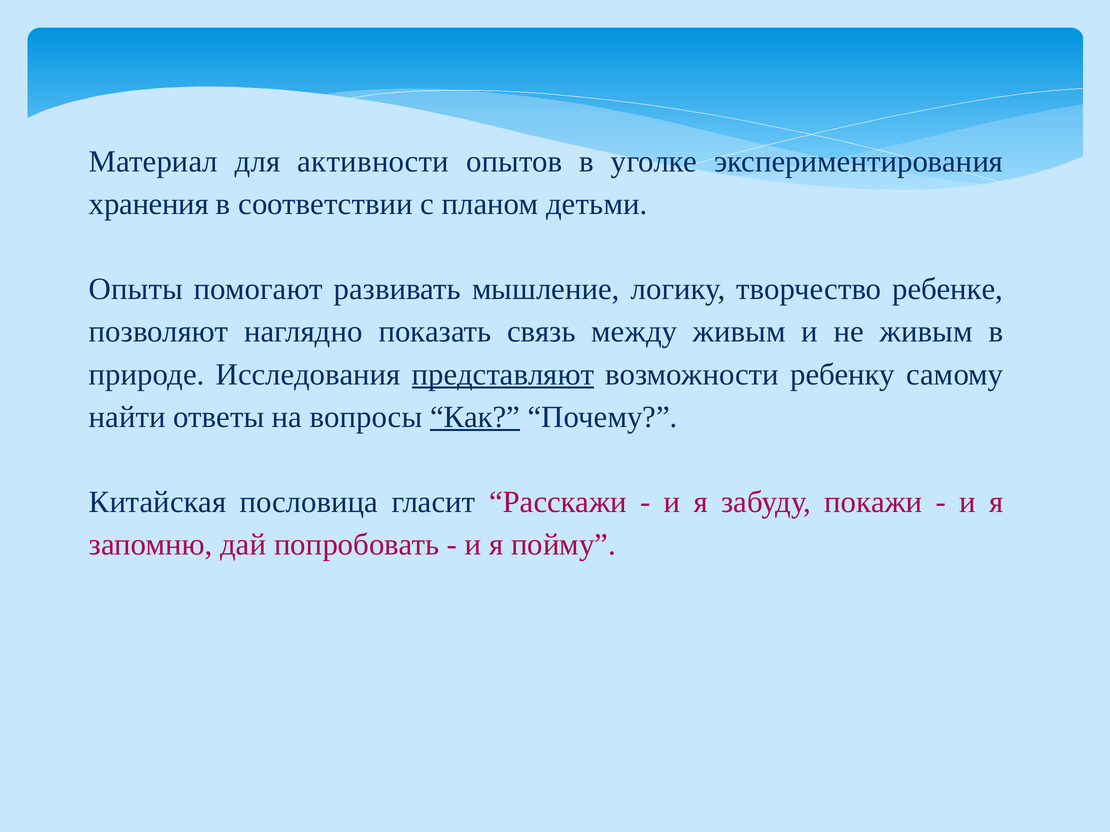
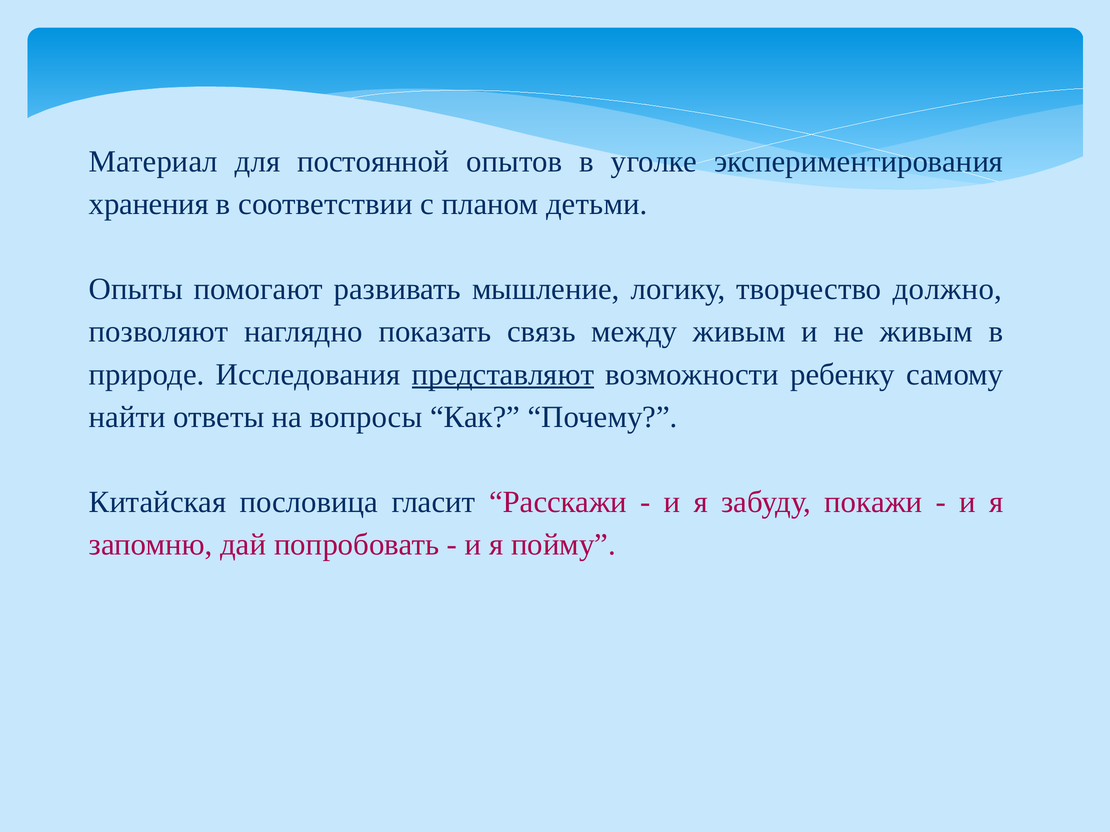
активности: активности -> постоянной (373, 162)
ребенке: ребенке -> должно (948, 289)
Как underline: present -> none (475, 417)
